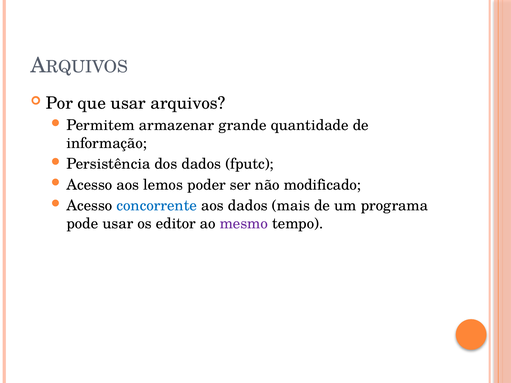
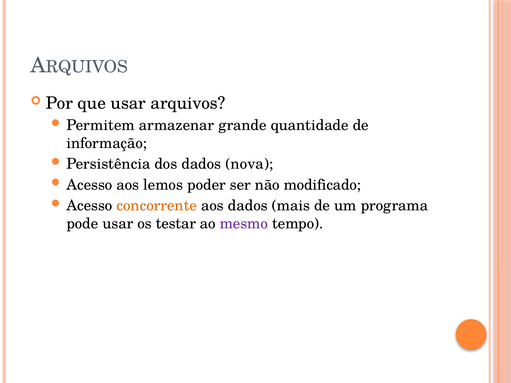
fputc: fputc -> nova (249, 164)
concorrente colour: blue -> orange (157, 206)
editor: editor -> testar (176, 224)
